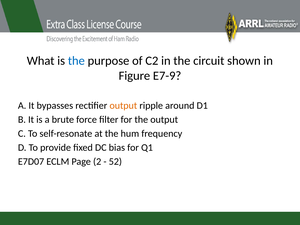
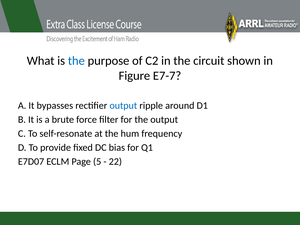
E7-9: E7-9 -> E7-7 (167, 76)
output colour: orange -> blue (123, 106)
2: 2 -> 5 (97, 162)
52: 52 -> 22 (115, 162)
